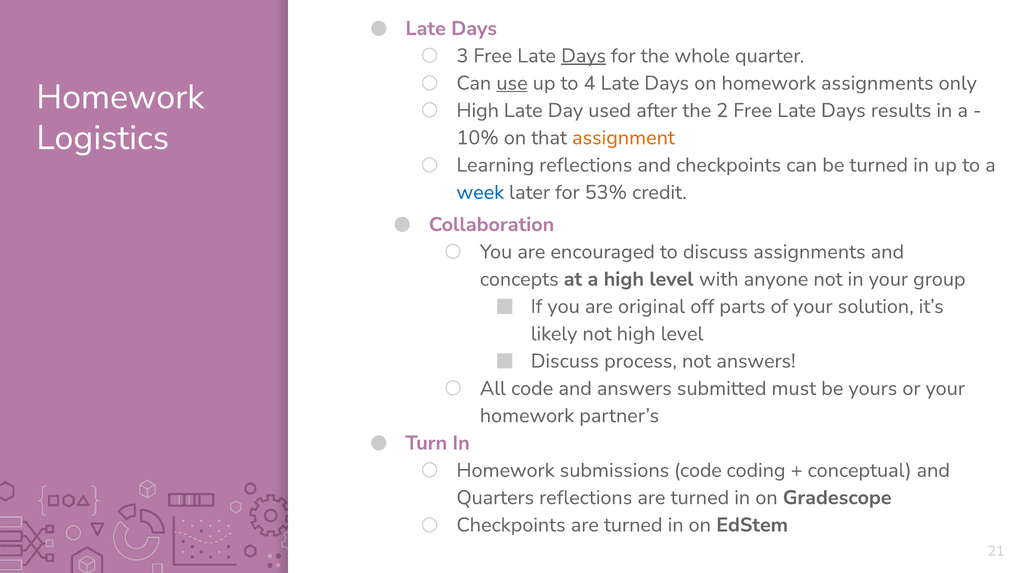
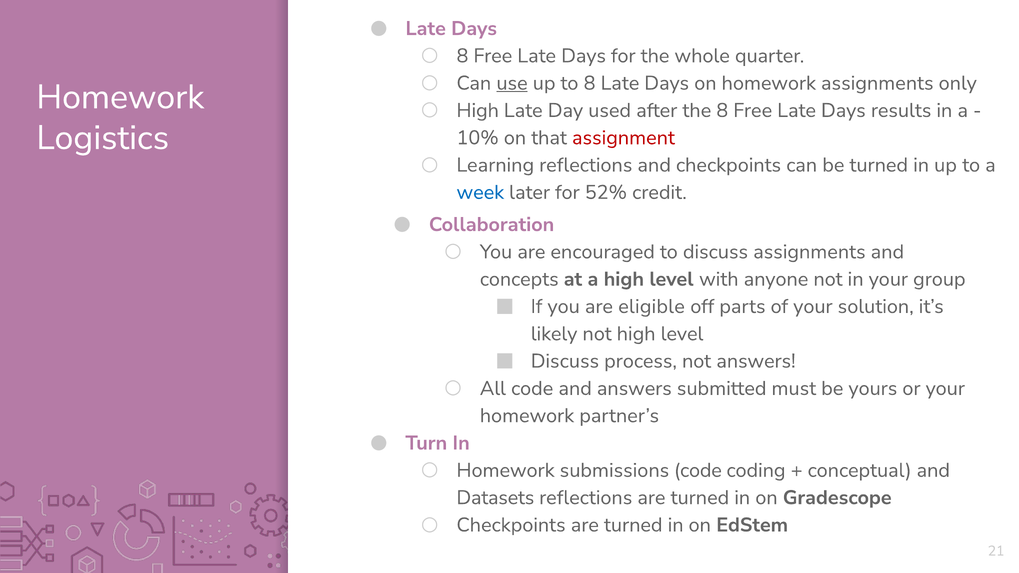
3: 3 -> 8 (462, 56)
Days underline: present -> none (584, 56)
to 4: 4 -> 8 (590, 83)
the 2: 2 -> 8 (722, 110)
assignment colour: orange -> red (623, 138)
53%: 53% -> 52% (606, 192)
original: original -> eligible (651, 307)
Quarters: Quarters -> Datasets (495, 498)
